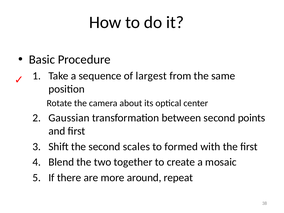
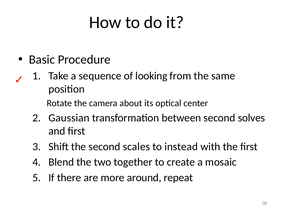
largest: largest -> looking (151, 76)
points: points -> solves (251, 118)
formed: formed -> instead (181, 147)
